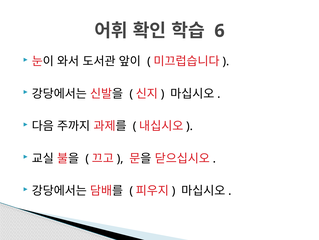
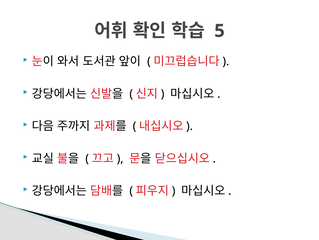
6: 6 -> 5 (220, 31)
